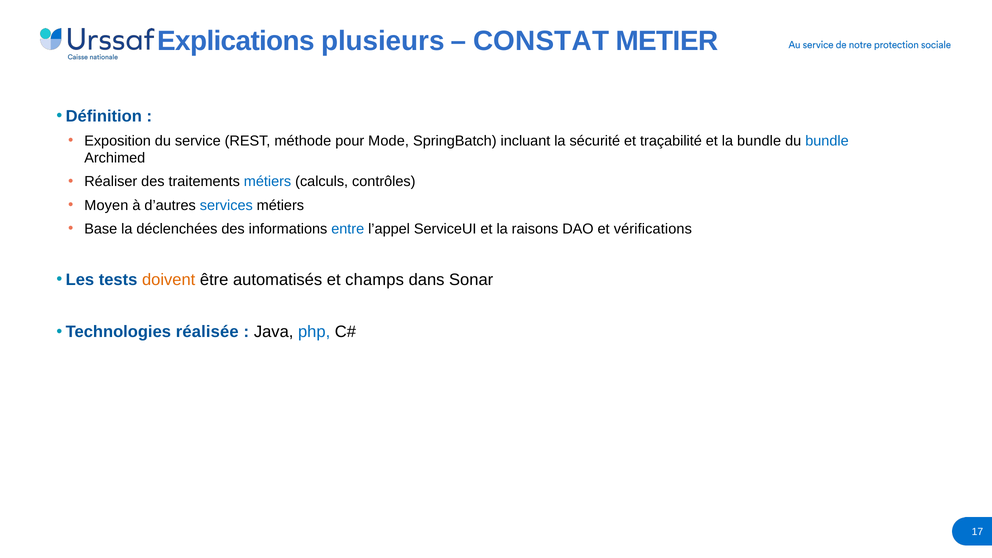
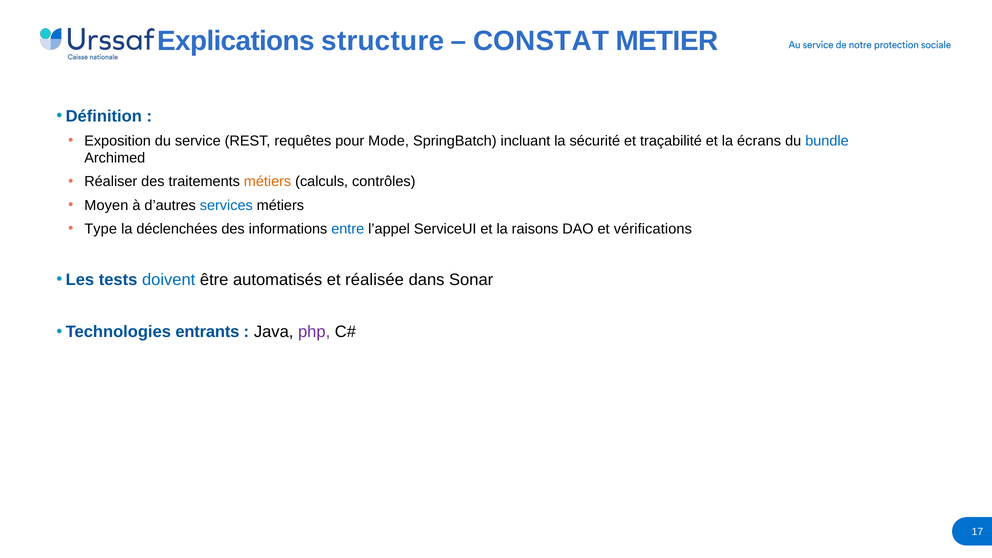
plusieurs: plusieurs -> structure (383, 41)
méthode: méthode -> requêtes (303, 141)
la bundle: bundle -> écrans (759, 141)
métiers colour: blue -> orange (268, 182)
Base: Base -> Type (101, 229)
doivent colour: orange -> blue (169, 280)
champs: champs -> réalisée (375, 280)
réalisée: réalisée -> entrants (207, 332)
php colour: blue -> purple (314, 332)
